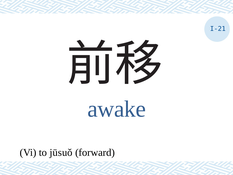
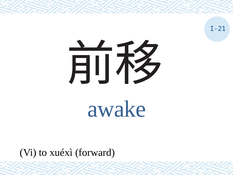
jūsuǒ: jūsuǒ -> xuéxì (61, 152)
